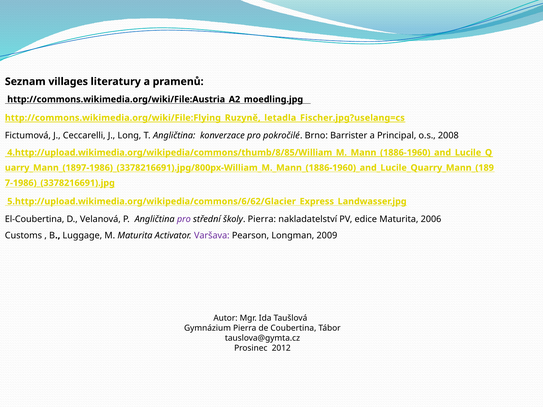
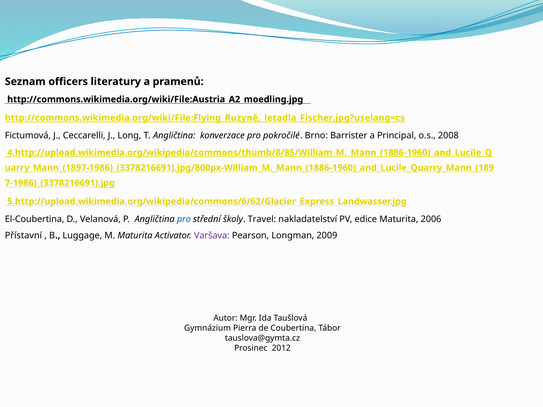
villages: villages -> officers (68, 82)
pro colour: purple -> blue (184, 219)
školy Pierra: Pierra -> Travel (262, 219)
Customs: Customs -> Přístavní (23, 236)
